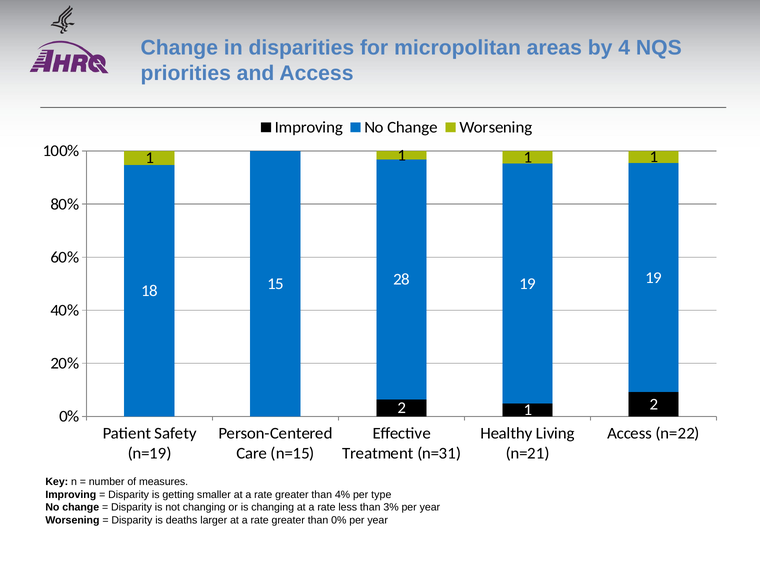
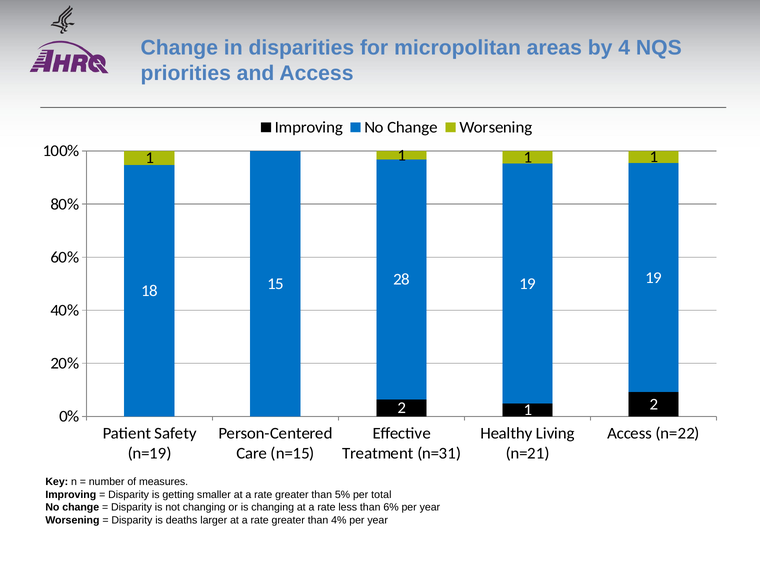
4%: 4% -> 5% (343, 495)
type: type -> total (381, 495)
3%: 3% -> 6% (391, 507)
than 0%: 0% -> 4% (339, 520)
